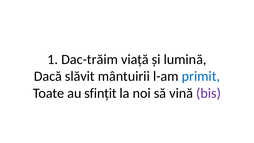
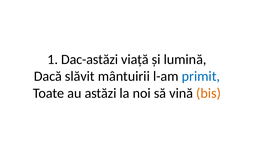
Dac-trăim: Dac-trăim -> Dac-astăzi (90, 59)
sfințit: sfințit -> astăzi (101, 93)
bis colour: purple -> orange (209, 93)
